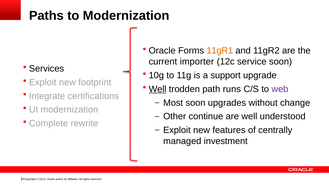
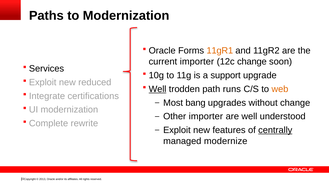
12c service: service -> change (252, 62)
footprint: footprint -> reduced (95, 82)
web colour: purple -> orange (280, 89)
Most soon: soon -> bang (196, 103)
Other continue: continue -> importer (206, 116)
centrally underline: none -> present (275, 130)
investment: investment -> modernize (226, 141)
